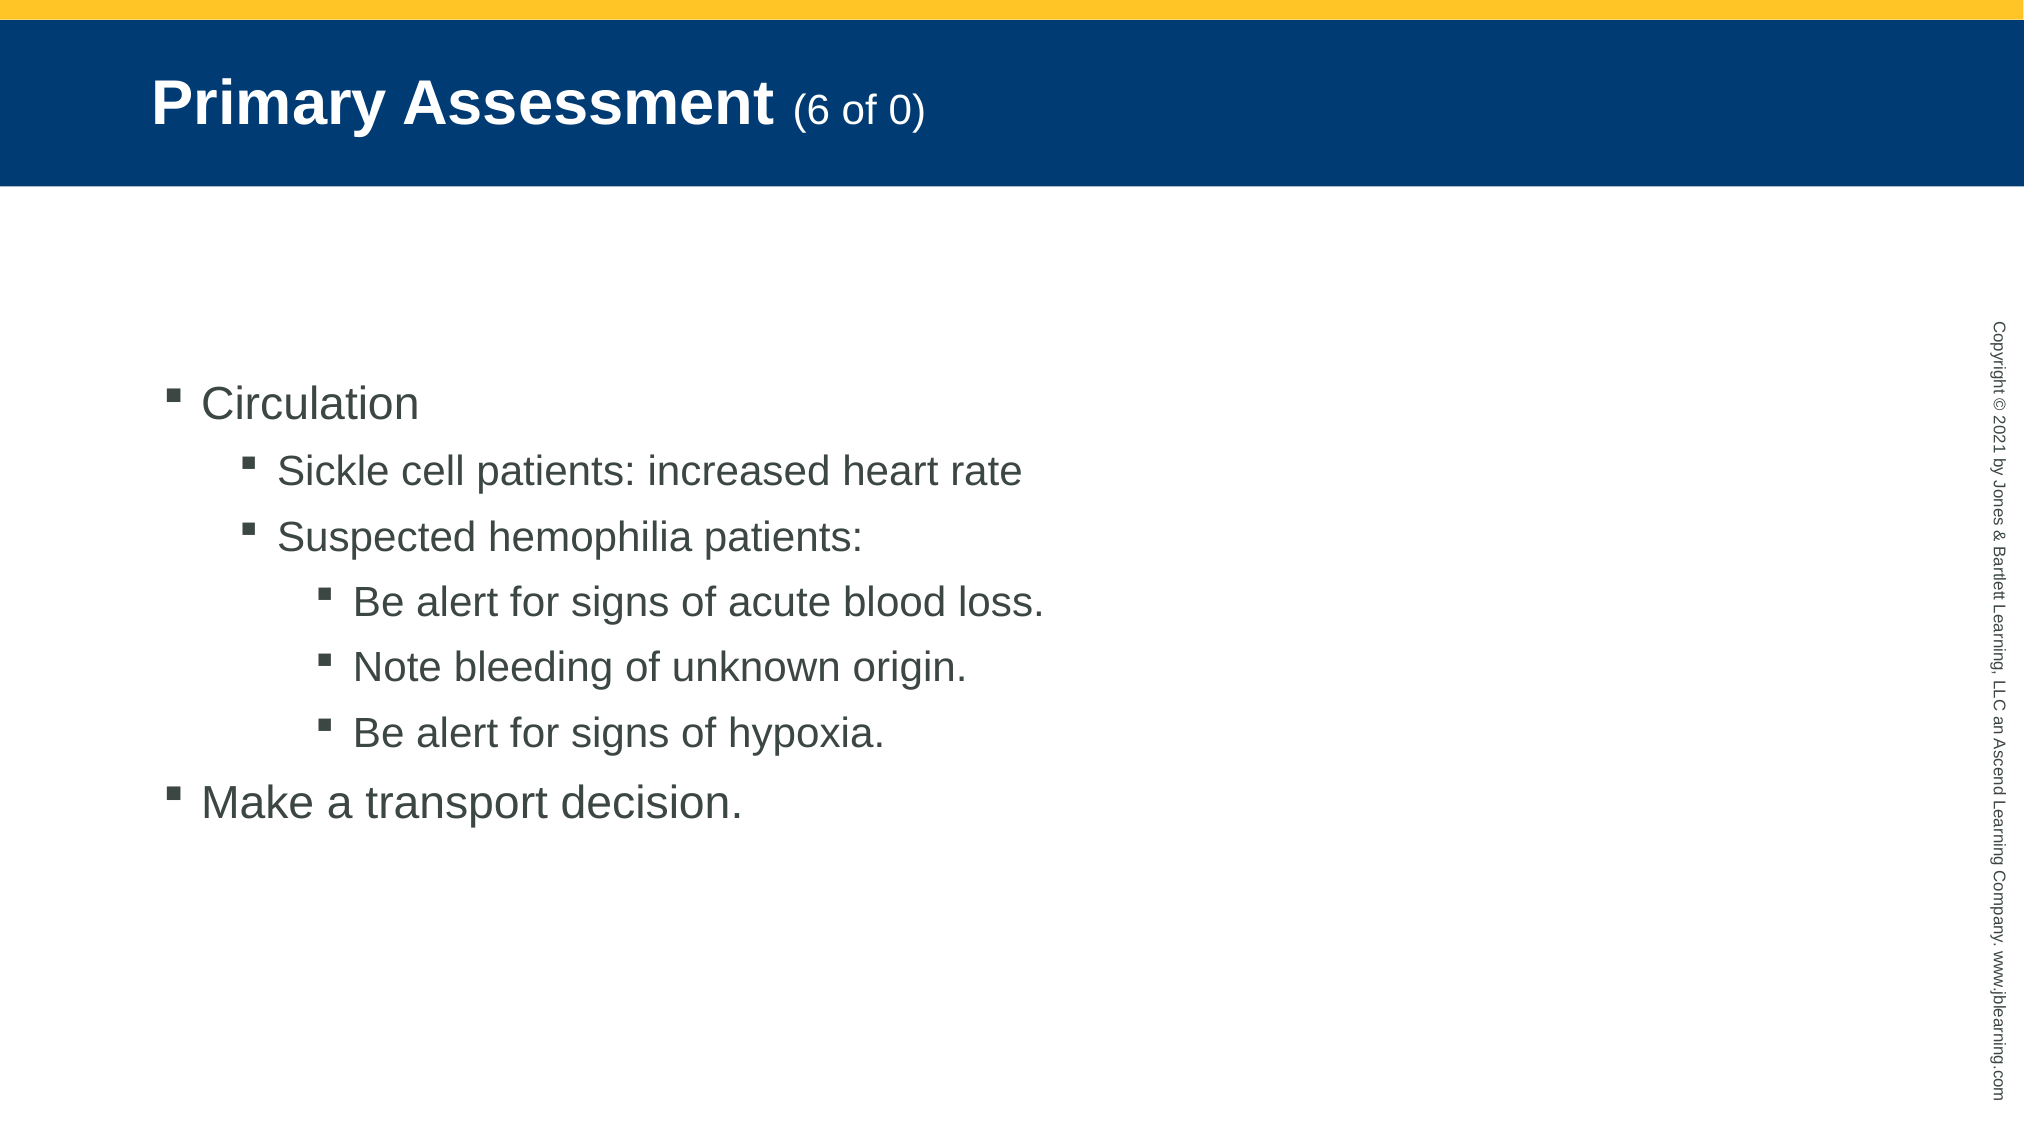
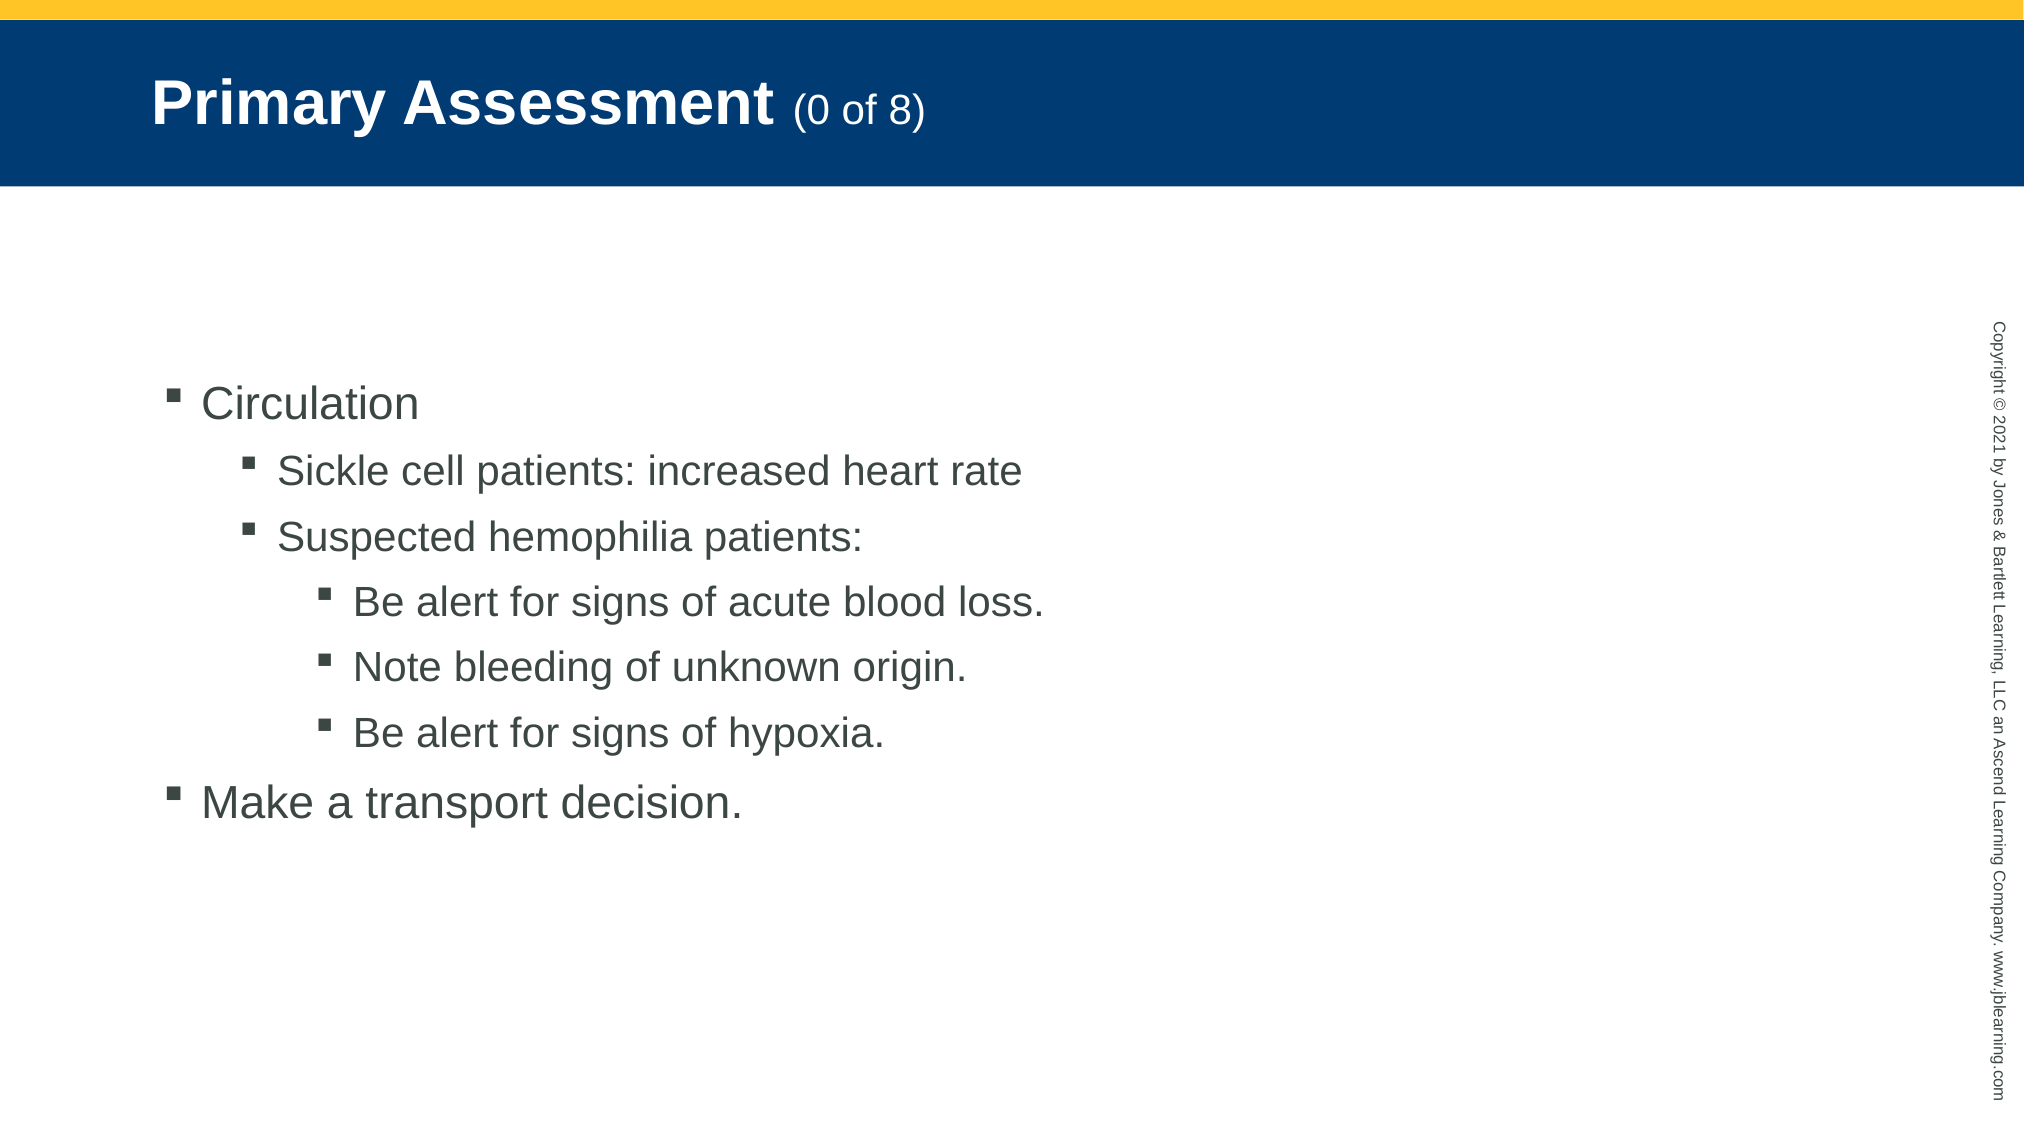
Assessment 6: 6 -> 0 (811, 111)
of 0: 0 -> 8 (907, 111)
